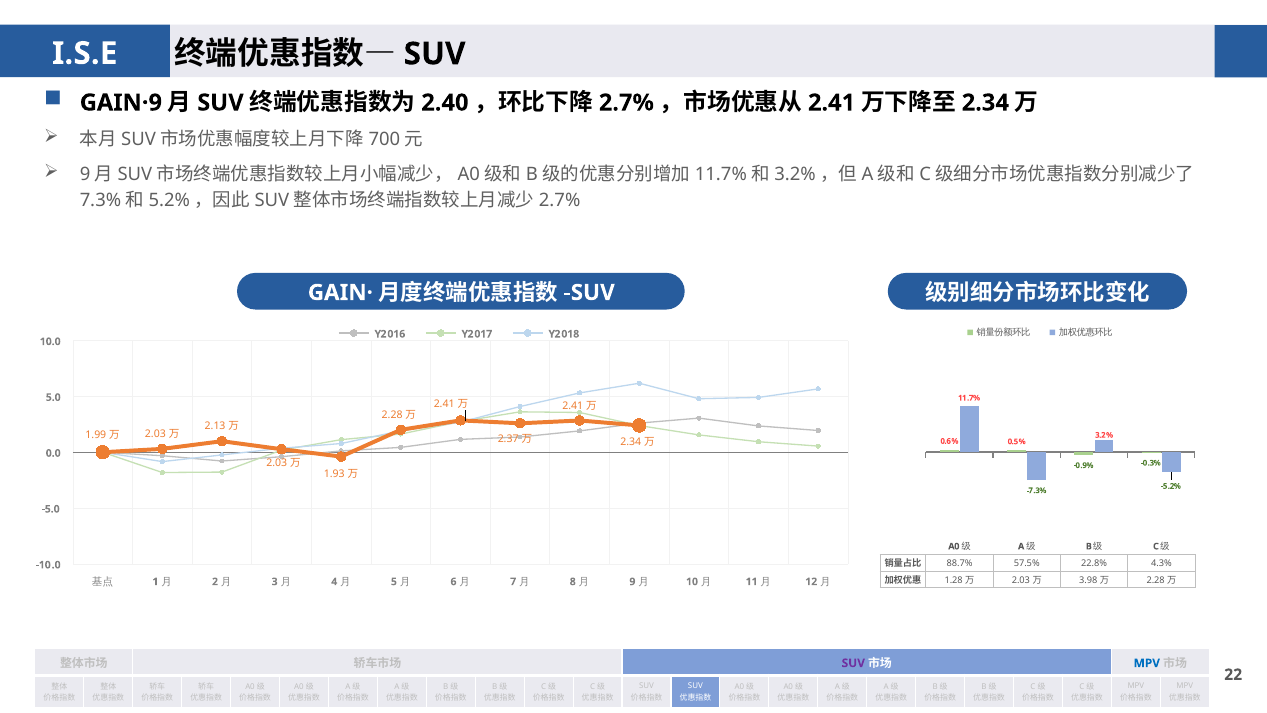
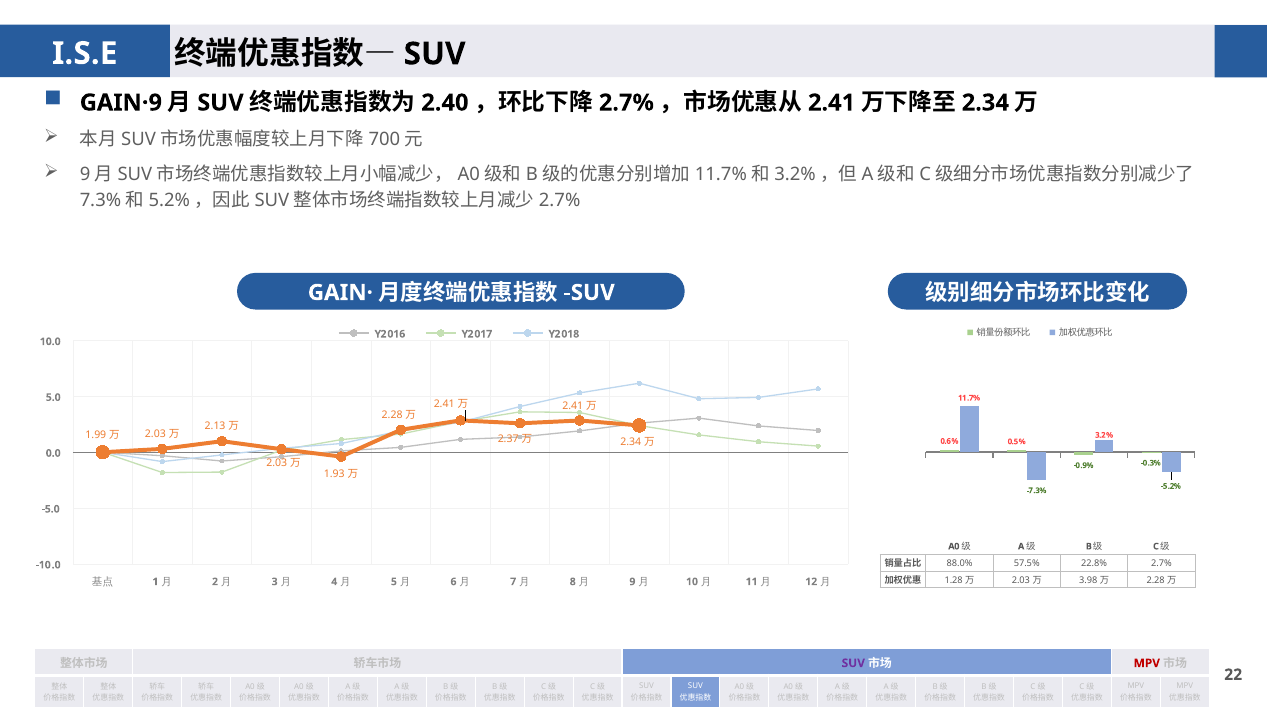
88.7%: 88.7% -> 88.0% (959, 563)
22.8% 4.3%: 4.3% -> 2.7% (1161, 563)
MPV colour: blue -> red (1147, 663)
